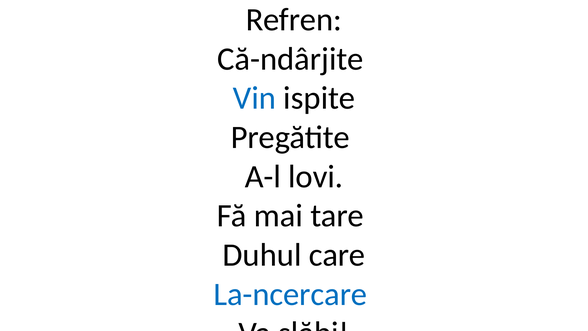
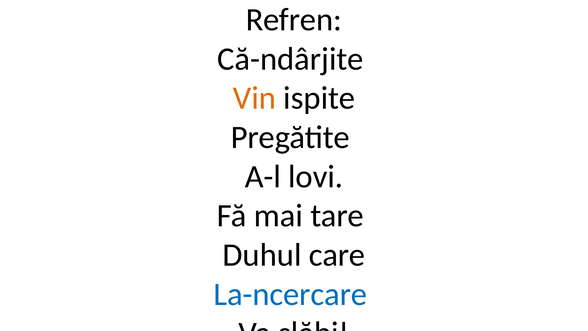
Vin colour: blue -> orange (254, 98)
